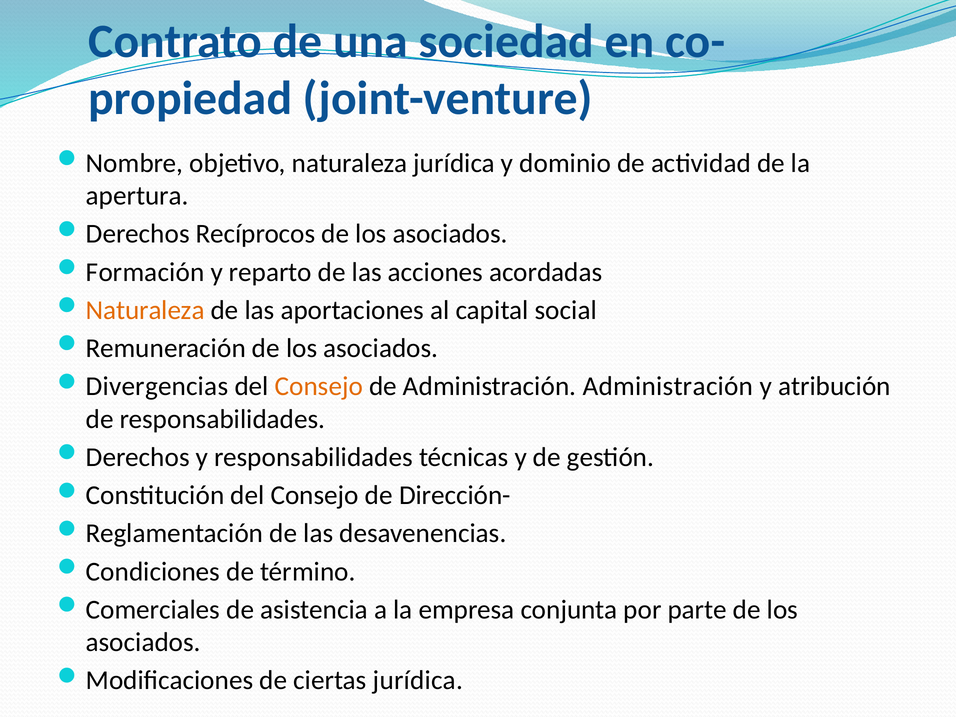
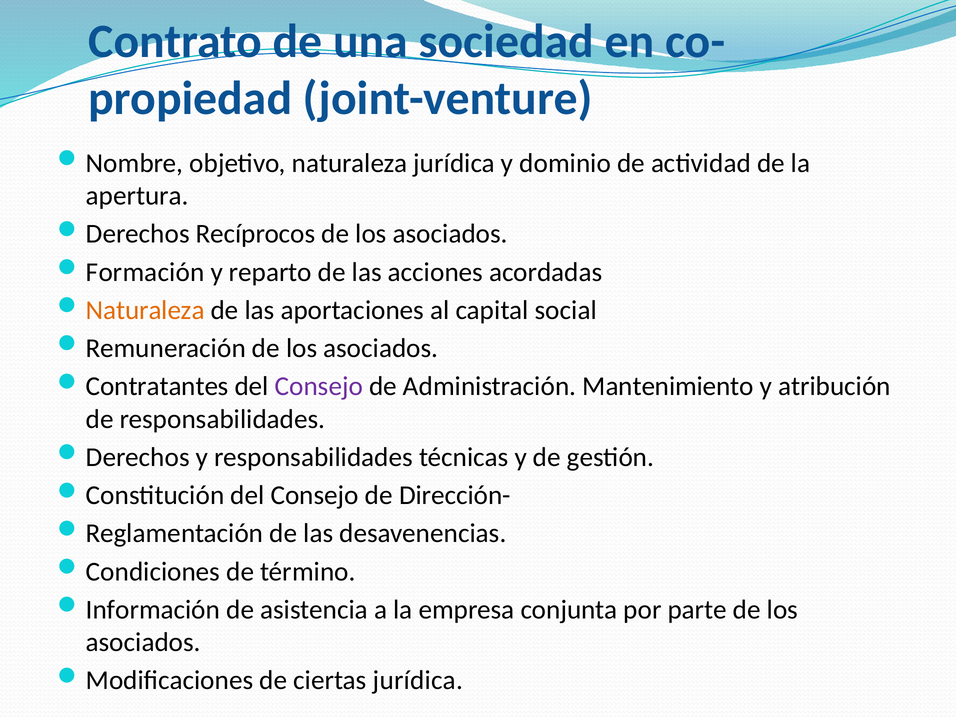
Divergencias: Divergencias -> Contratantes (157, 386)
Consejo colour: orange -> purple (319, 386)
Administración Administración: Administración -> Mantenimiento (668, 386)
Comerciales: Comerciales -> Información (153, 610)
